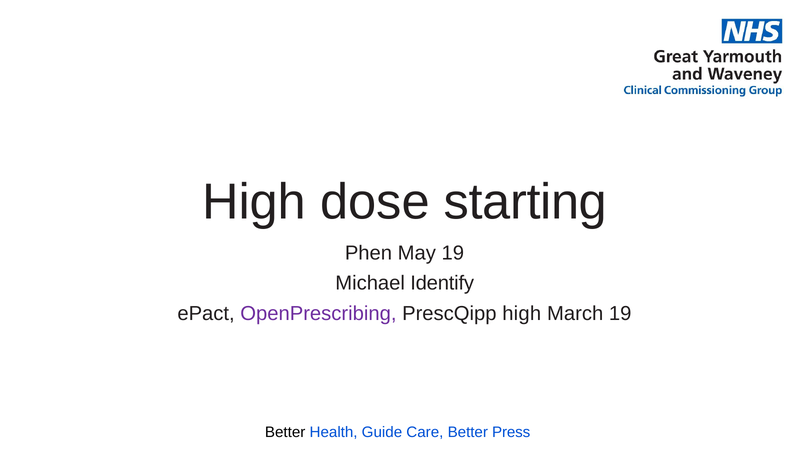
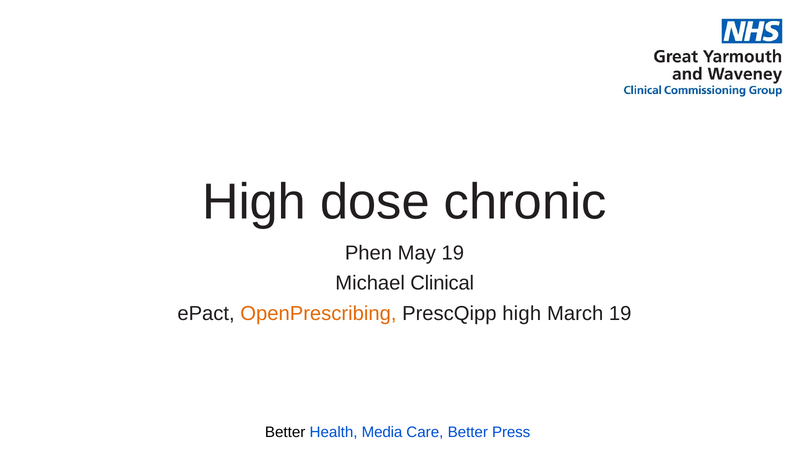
starting: starting -> chronic (525, 202)
Identify: Identify -> Clinical (442, 283)
OpenPrescribing colour: purple -> orange (318, 313)
Guide: Guide -> Media (382, 432)
